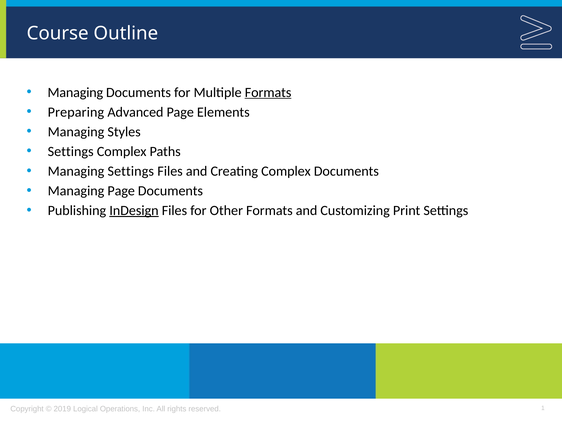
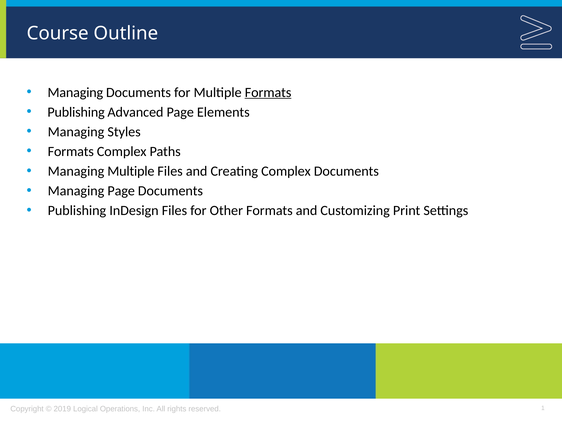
Preparing: Preparing -> Publishing (76, 112)
Settings: Settings -> Formats (71, 151)
Managing Settings: Settings -> Multiple (131, 171)
InDesign underline: present -> none (134, 210)
